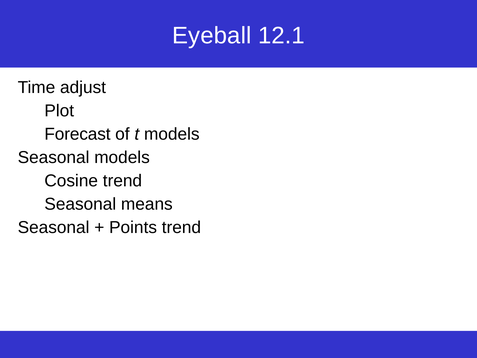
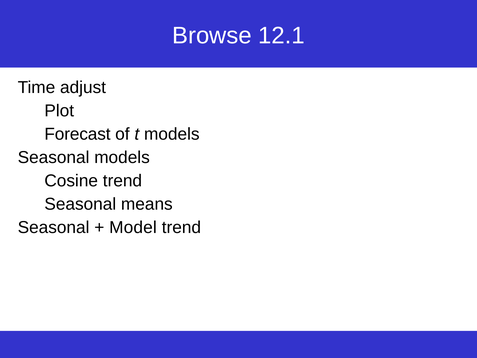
Eyeball: Eyeball -> Browse (212, 35)
Points: Points -> Model (133, 227)
